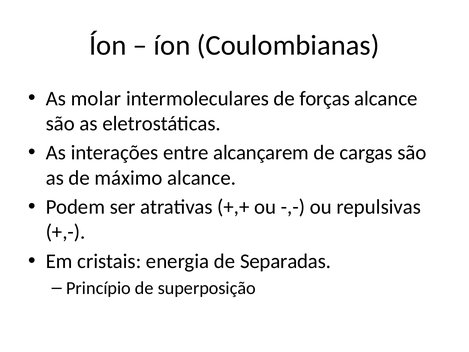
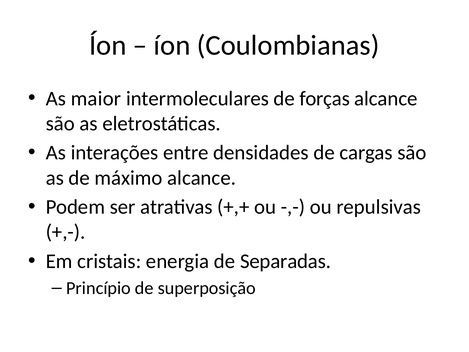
molar: molar -> maior (96, 98)
alcançarem: alcançarem -> densidades (261, 153)
